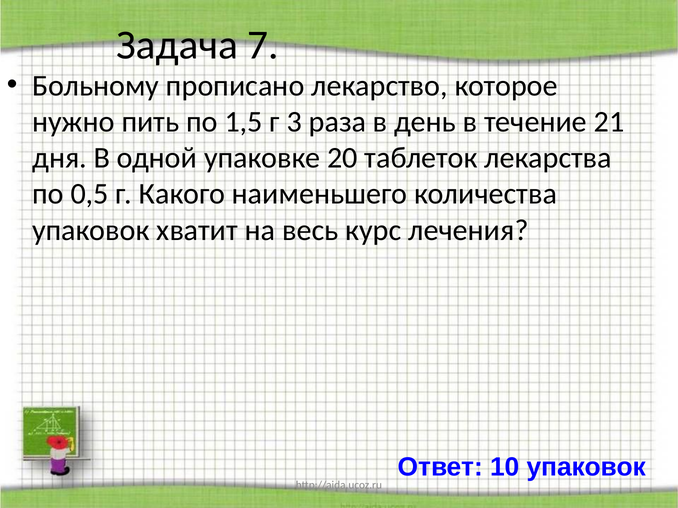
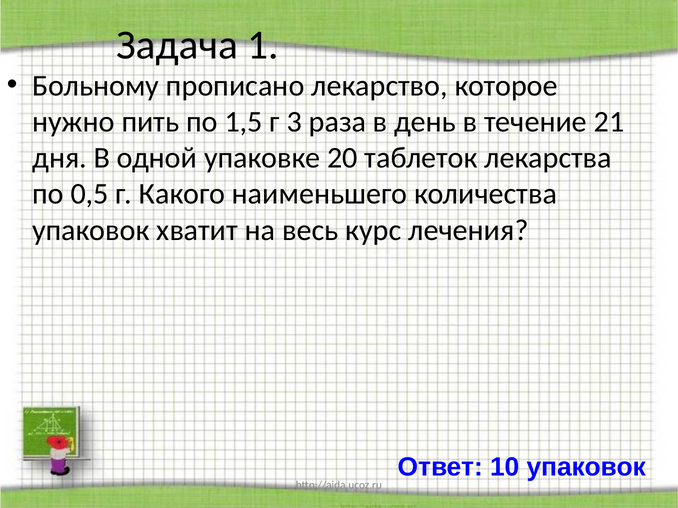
7: 7 -> 1 (263, 45)
